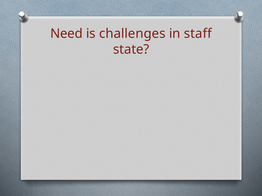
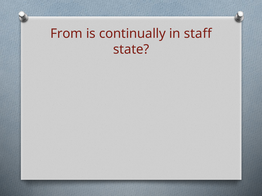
Need: Need -> From (66, 34)
challenges: challenges -> continually (132, 34)
